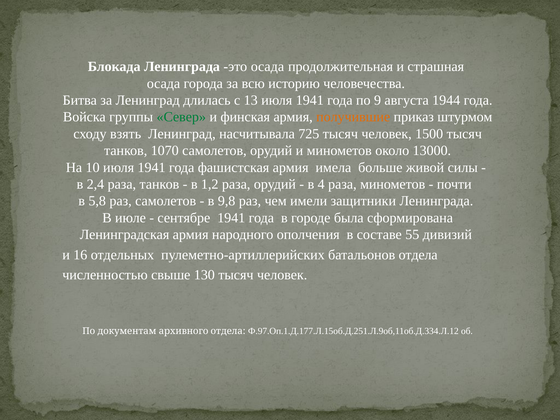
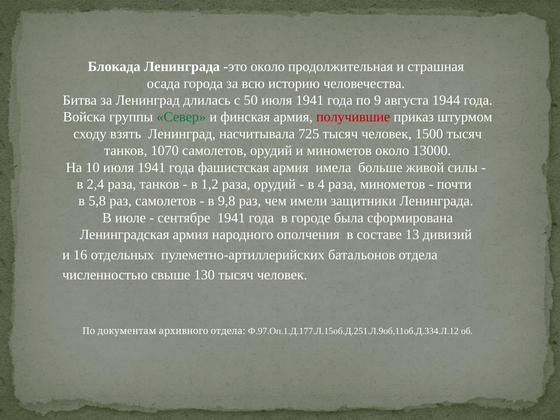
это осада: осада -> около (268, 67)
13: 13 -> 50 (251, 100)
получившие colour: orange -> red (353, 117)
55: 55 -> 13 (412, 235)
